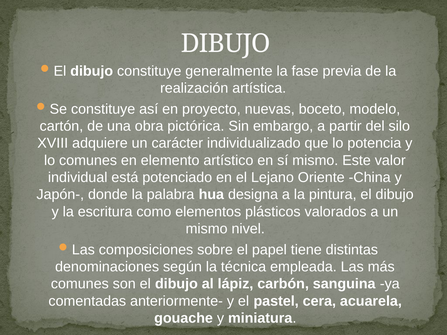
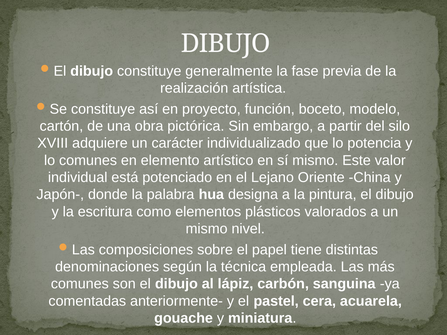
nuevas: nuevas -> función (270, 109)
